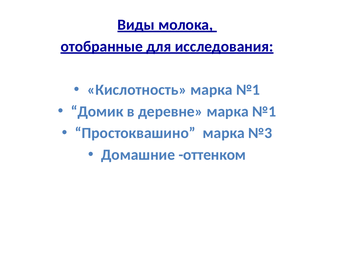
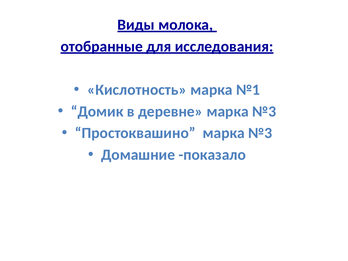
деревне марка №1: №1 -> №3 (264, 111)
оттенком: оттенком -> показало (212, 155)
